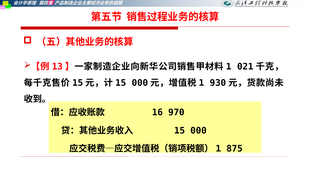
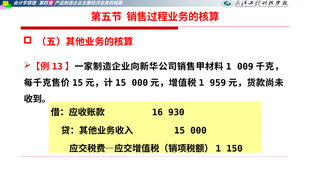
021: 021 -> 009 (245, 67)
930: 930 -> 959 (218, 83)
970: 970 -> 930 (176, 112)
875: 875 -> 150 (235, 148)
